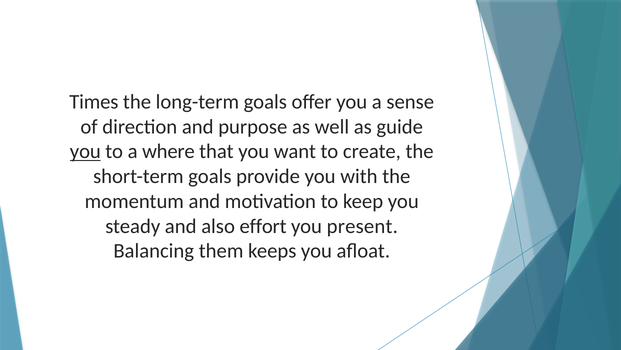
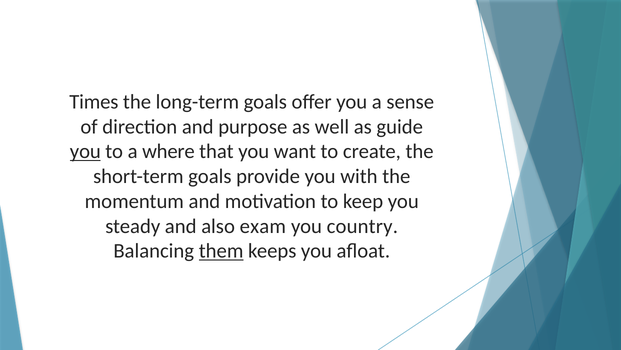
effort: effort -> exam (263, 226)
present: present -> country (362, 226)
them underline: none -> present (221, 251)
